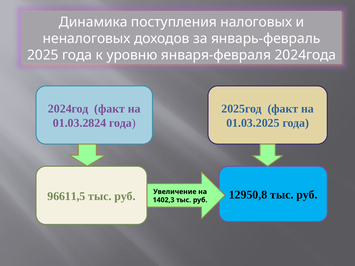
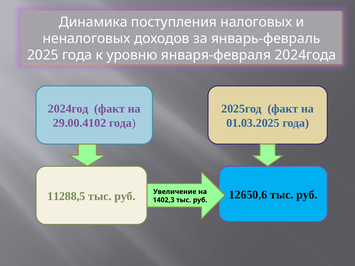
01.03.2824: 01.03.2824 -> 29.00.4102 (80, 123)
96611,5: 96611,5 -> 11288,5 (66, 196)
12950,8: 12950,8 -> 12650,6 (248, 195)
